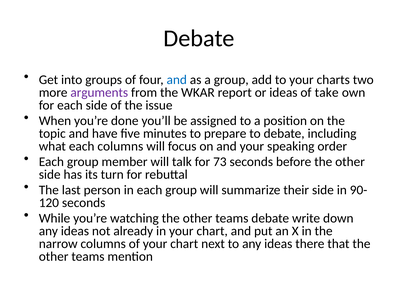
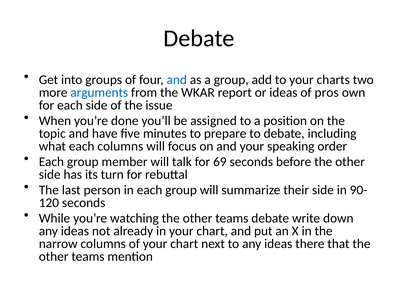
arguments colour: purple -> blue (99, 93)
take: take -> pros (327, 93)
73: 73 -> 69 (220, 162)
